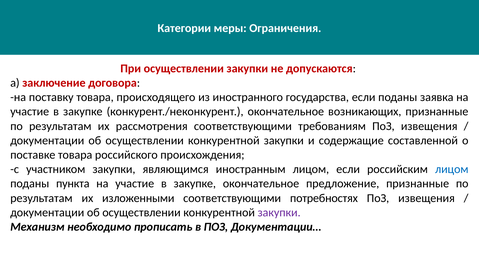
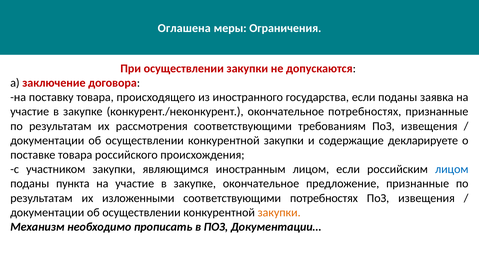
Категории: Категории -> Оглашена (184, 28)
окончательное возникающих: возникающих -> потребностях (365, 111)
составленной: составленной -> декларируете (423, 140)
закупки colour: purple -> orange (279, 212)
